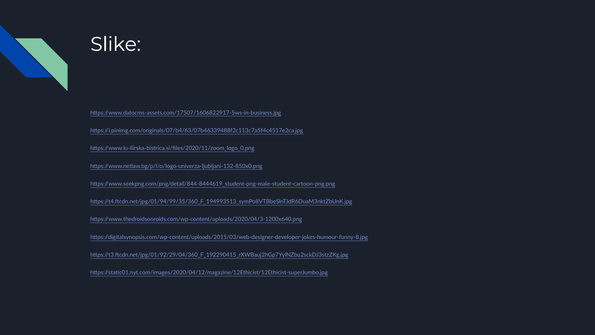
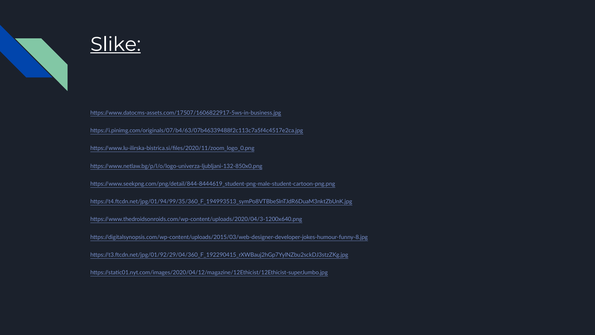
Slike underline: none -> present (116, 44)
